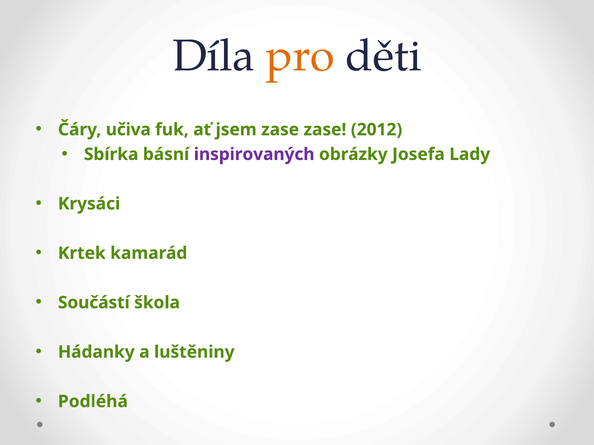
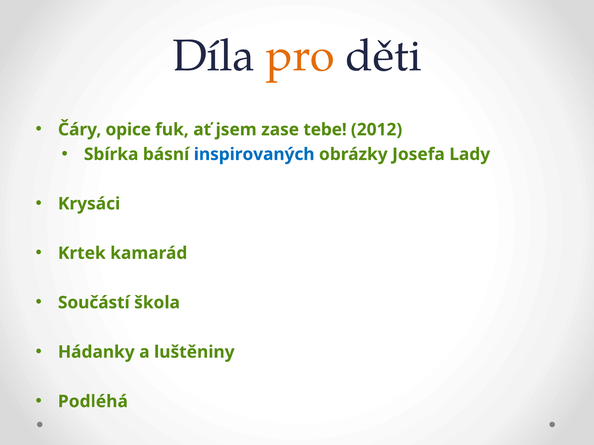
učiva: učiva -> opice (128, 130)
zase zase: zase -> tebe (325, 130)
inspirovaných colour: purple -> blue (254, 154)
